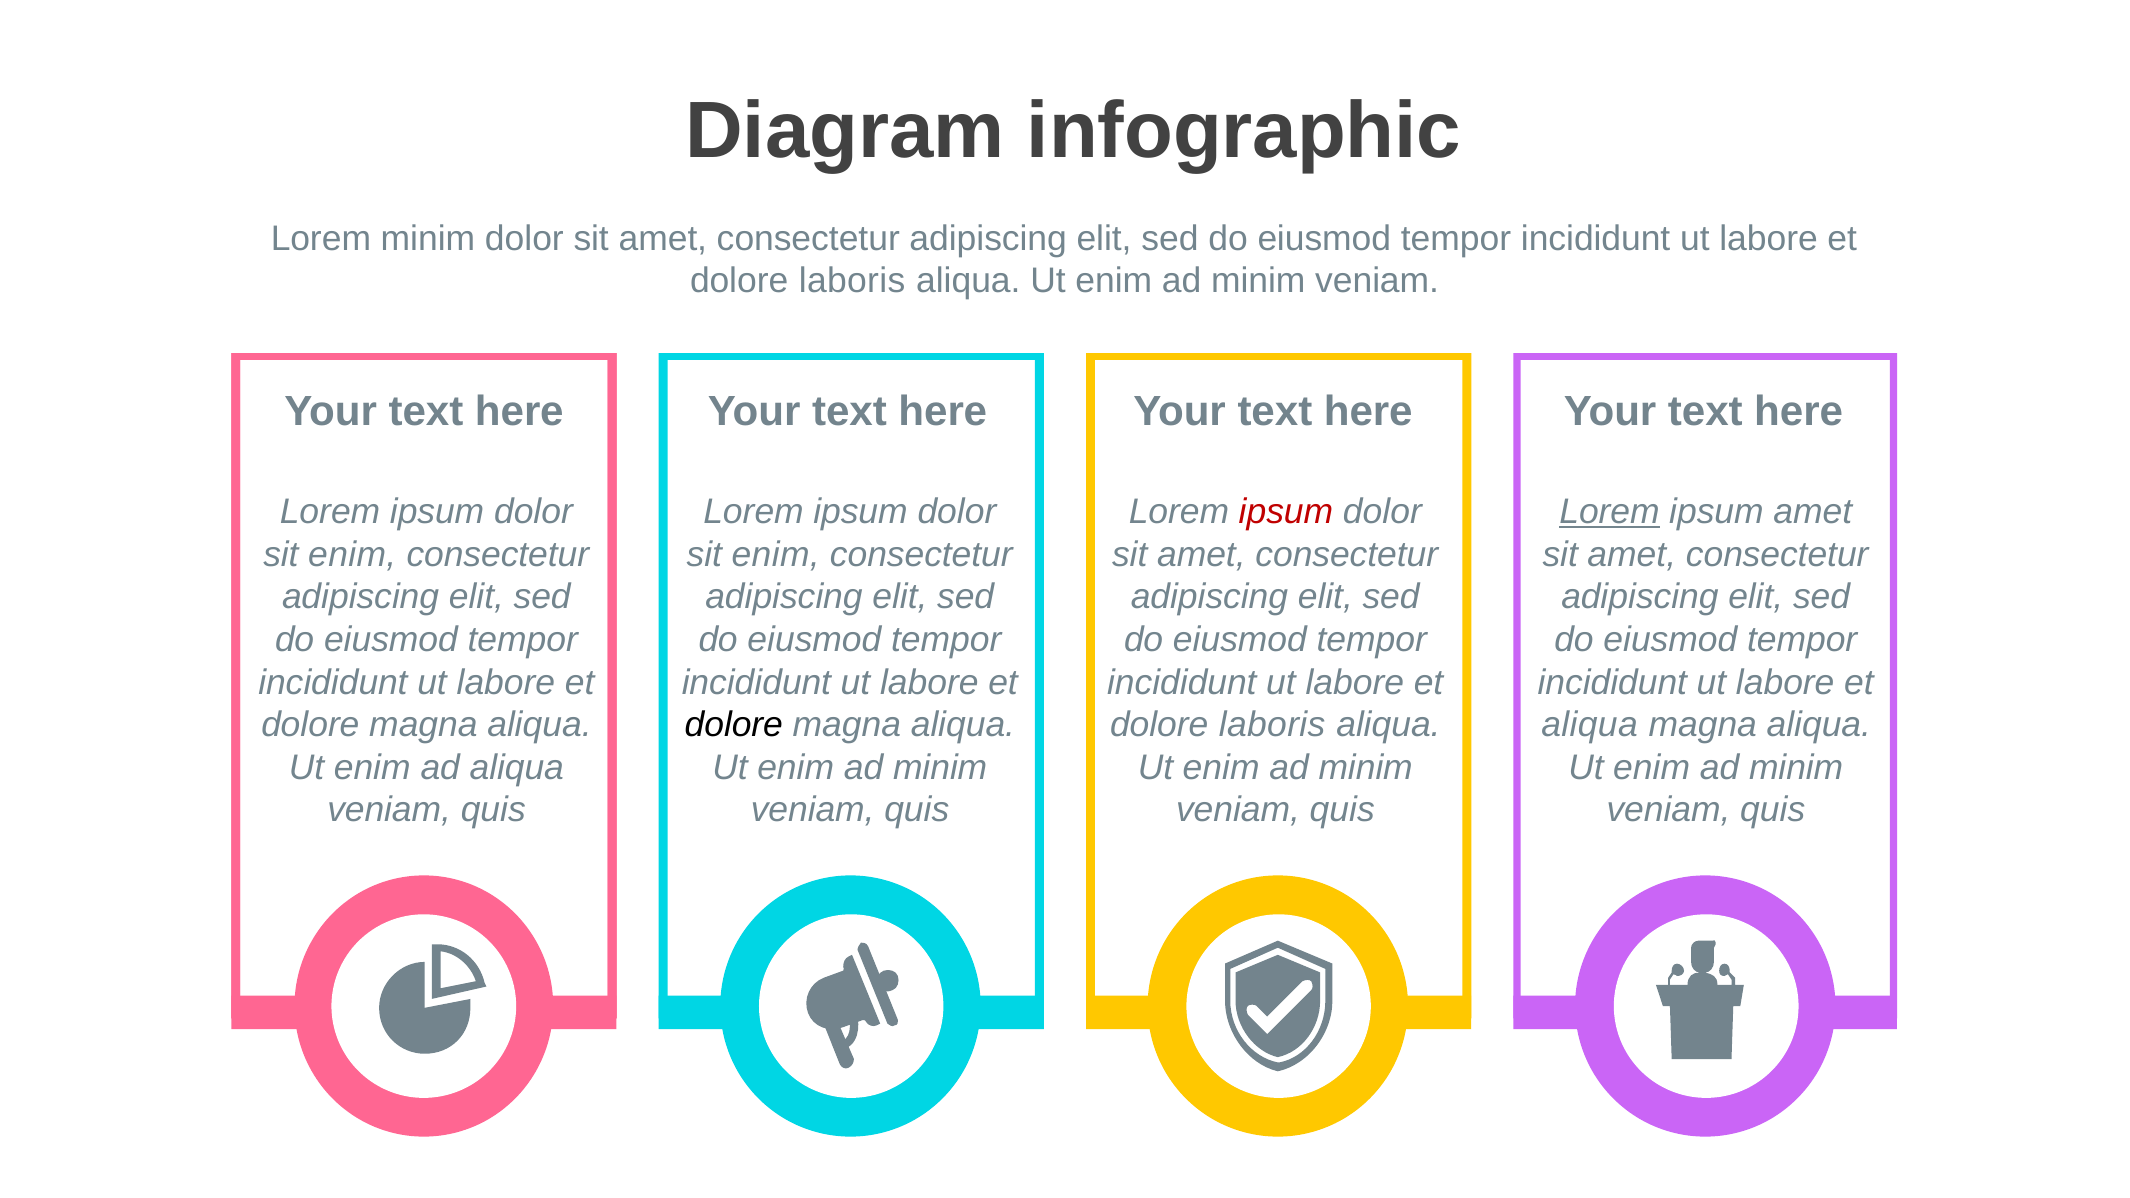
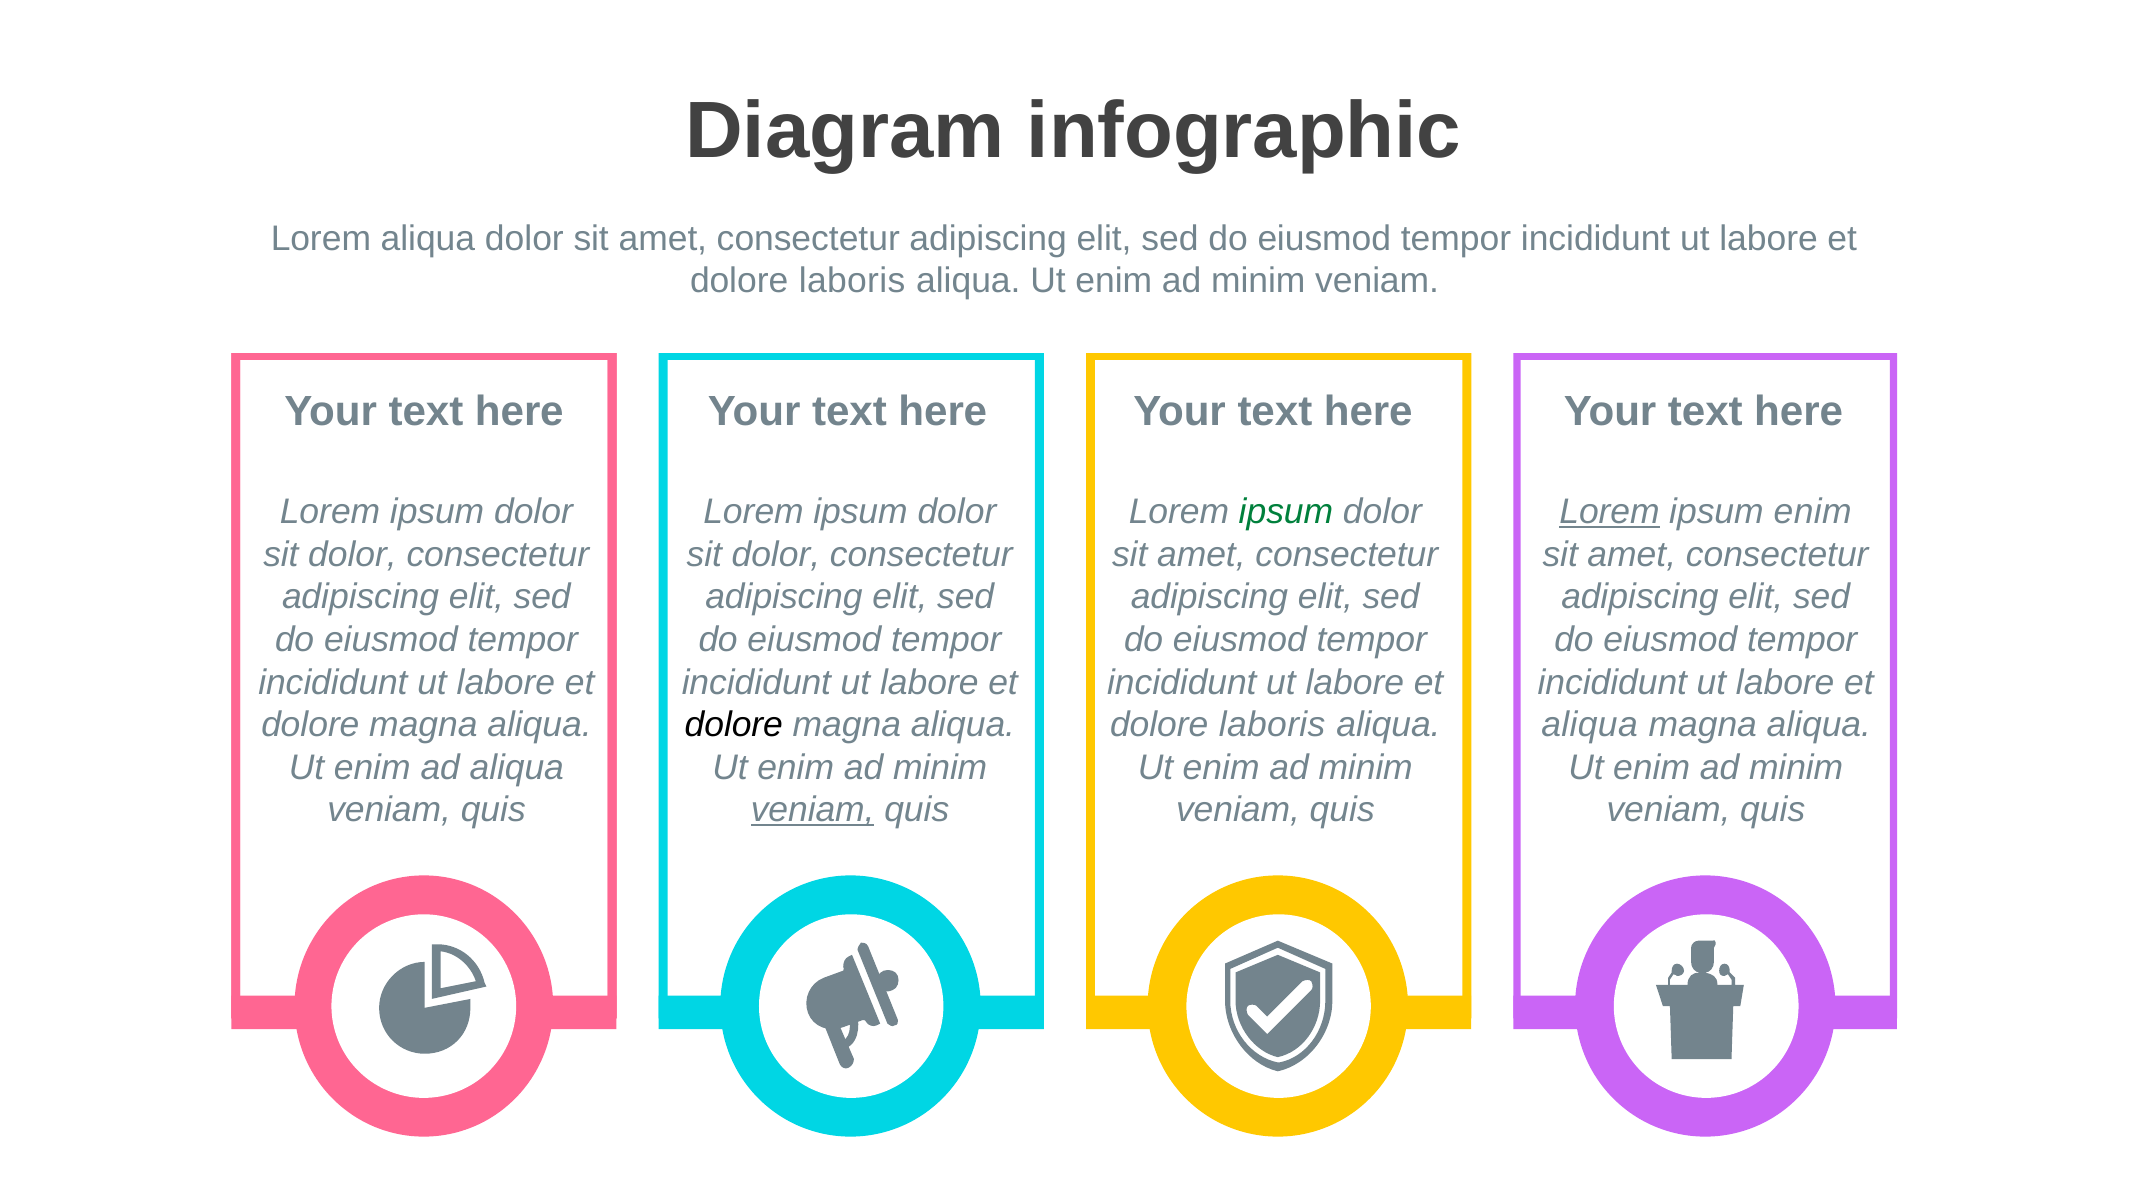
Lorem minim: minim -> aliqua (428, 239)
ipsum colour: red -> green (1286, 512)
ipsum amet: amet -> enim (1813, 512)
enim: enim -> dolor (352, 555)
enim: enim -> dolor (776, 555)
veniam underline: none -> present (813, 810)
